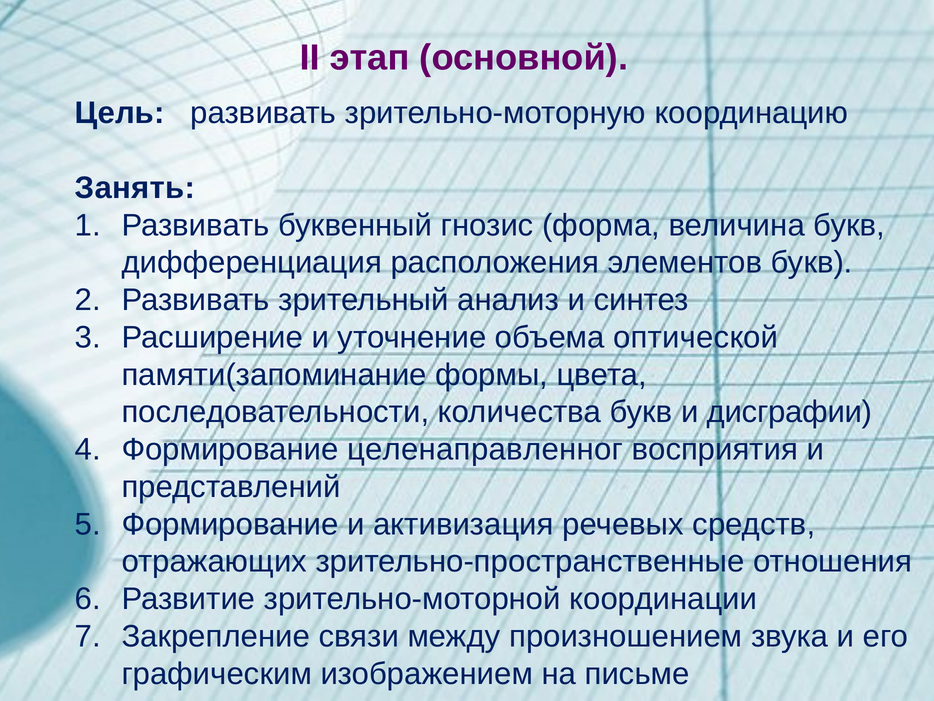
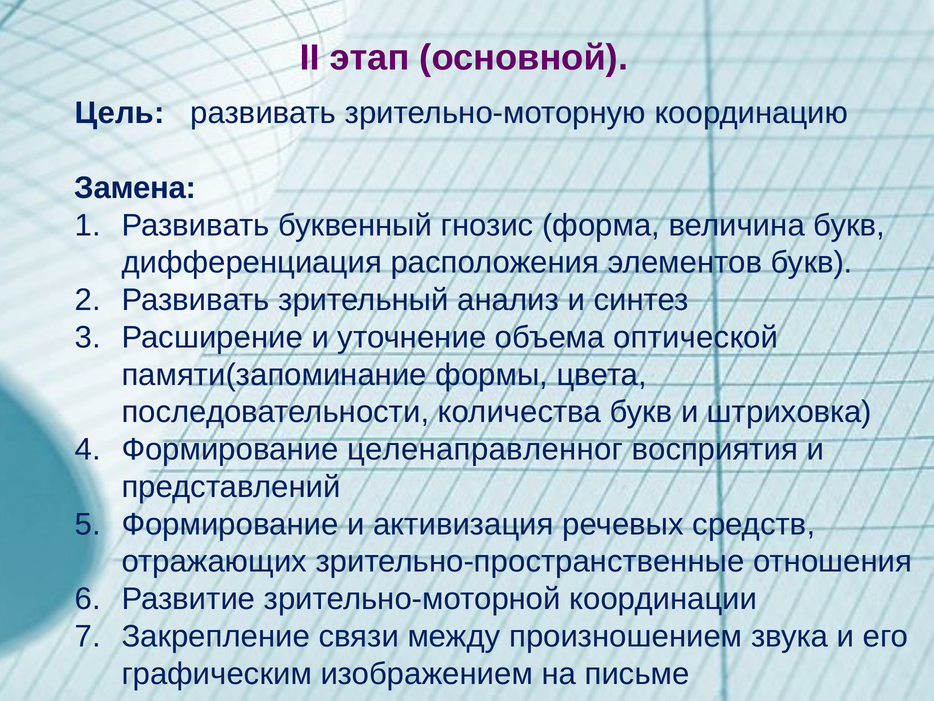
Занять: Занять -> Замена (135, 188)
дисграфии: дисграфии -> штриховка (789, 412)
